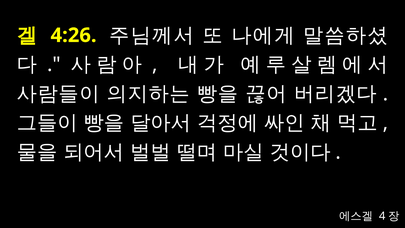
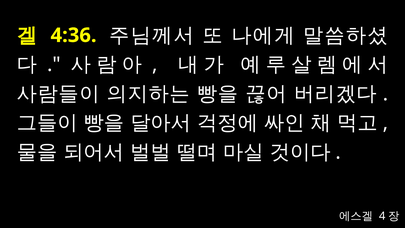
4:26: 4:26 -> 4:36 (74, 35)
